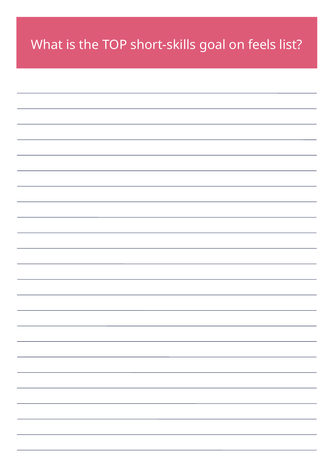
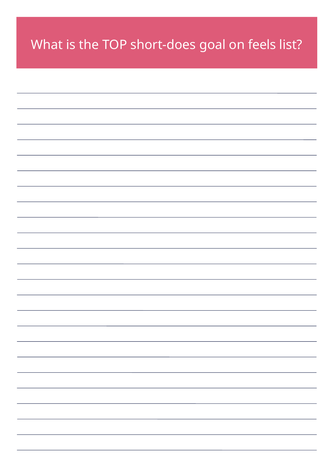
short-skills: short-skills -> short-does (163, 45)
